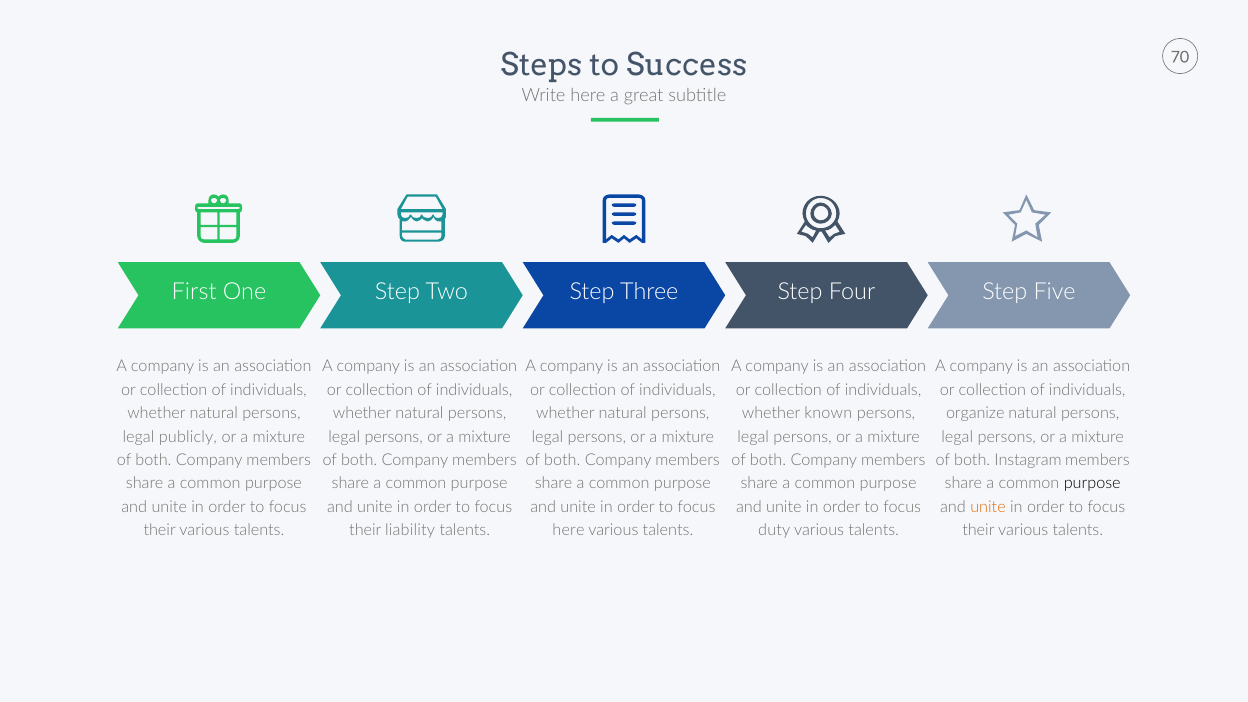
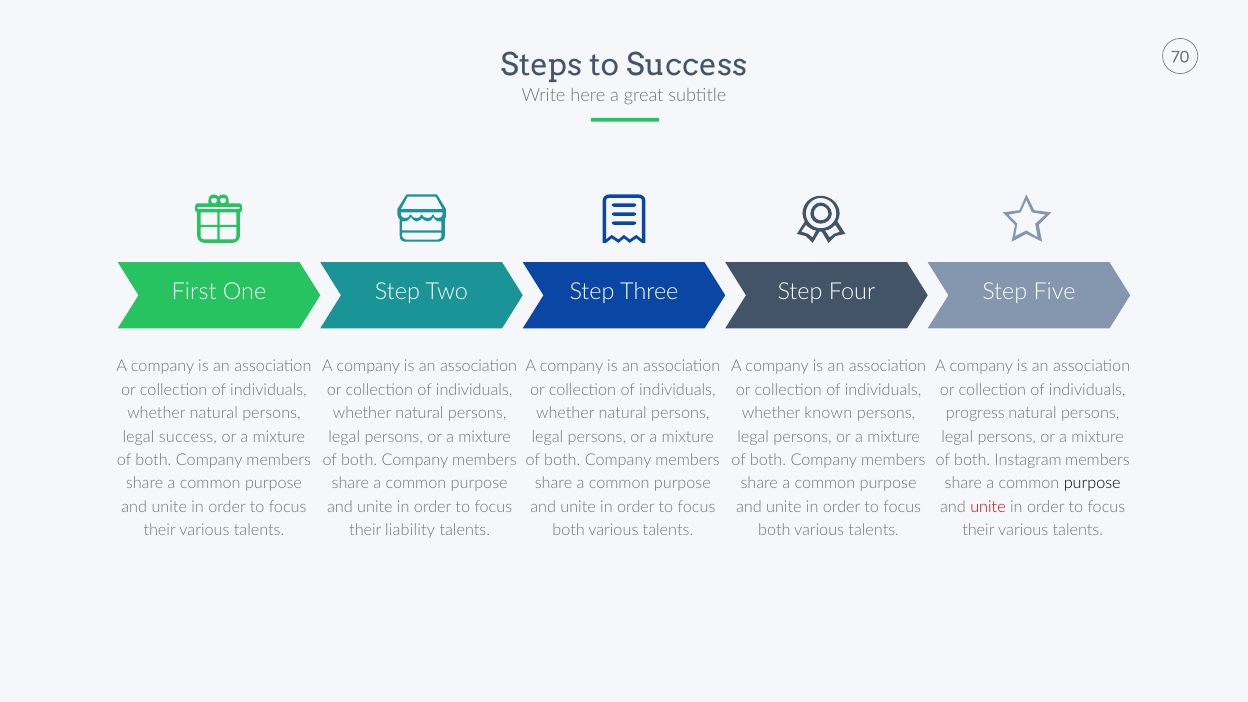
organize: organize -> progress (975, 413)
legal publicly: publicly -> success (188, 437)
unite colour: orange -> red (988, 507)
here: here -> both (569, 530)
duty: duty -> both (774, 530)
